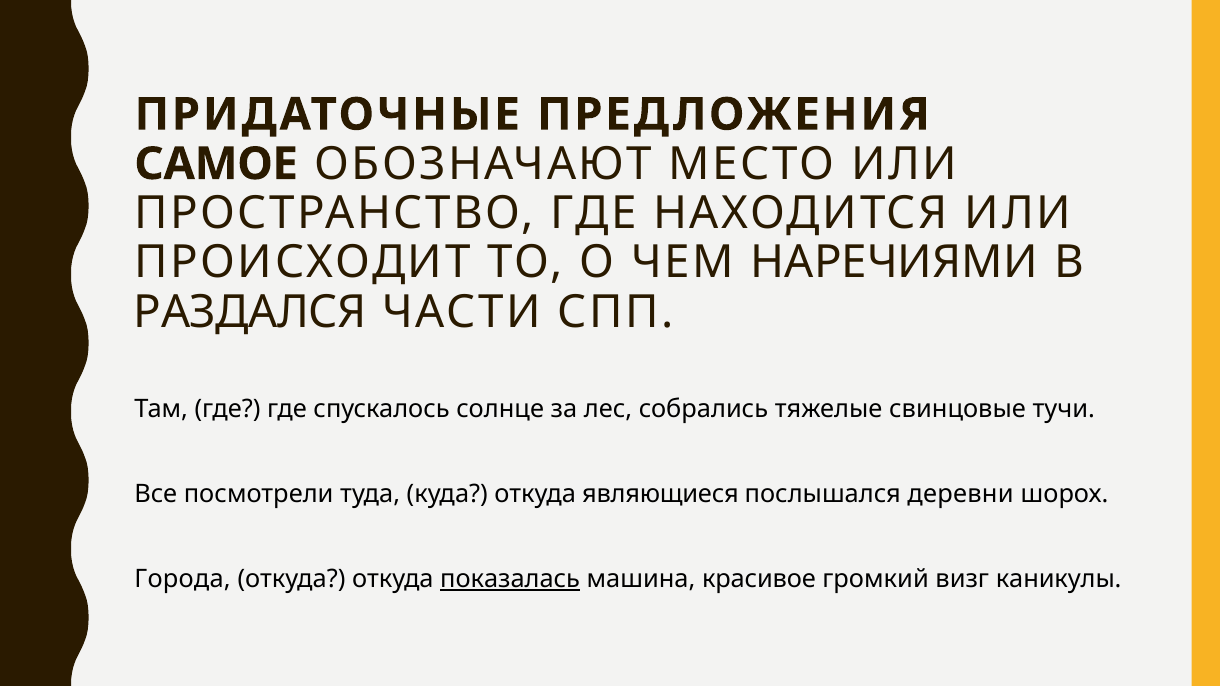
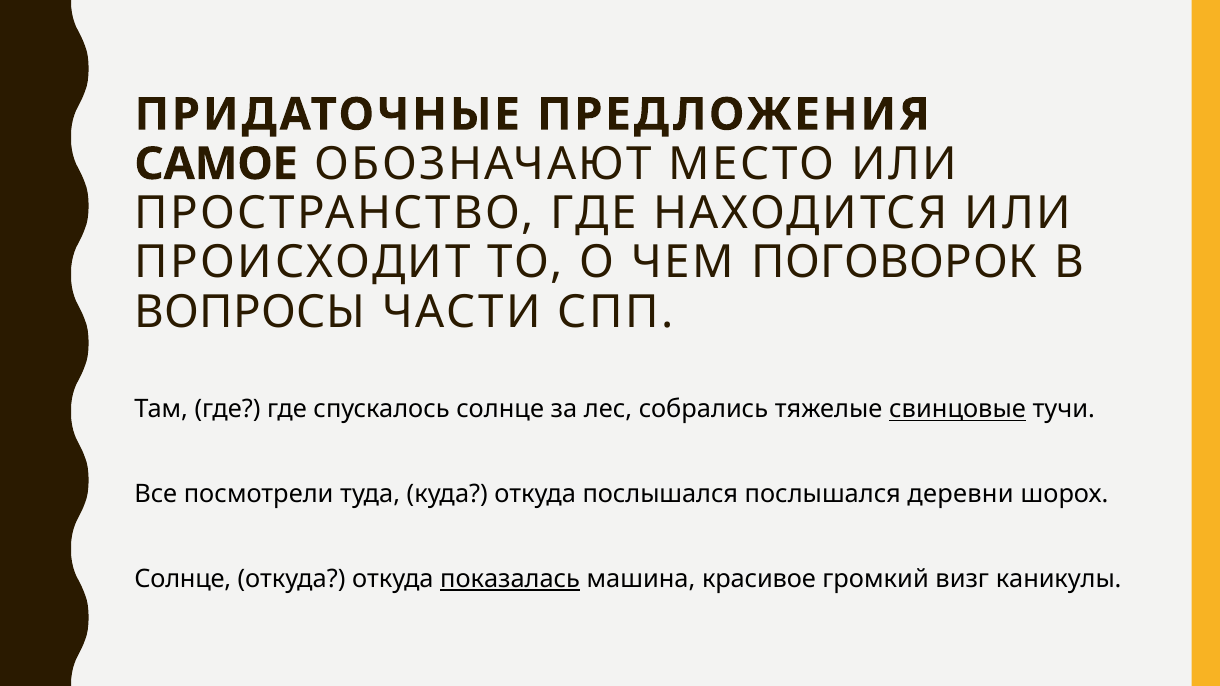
НАРЕЧИЯМИ: НАРЕЧИЯМИ -> ПОГОВОРОК (894, 263)
РАЗДАЛСЯ: РАЗДАЛСЯ -> ВОПРОСЫ (250, 312)
свинцовые underline: none -> present (958, 410)
откуда являющиеся: являющиеся -> послышался (660, 495)
Города: Города -> Солнце (183, 579)
